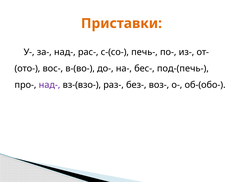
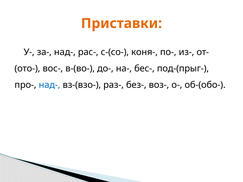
печь-: печь- -> коня- (144, 52)
под-(печь-: под-(печь- -> под-(прыг- (183, 69)
над- colour: purple -> blue (50, 85)
